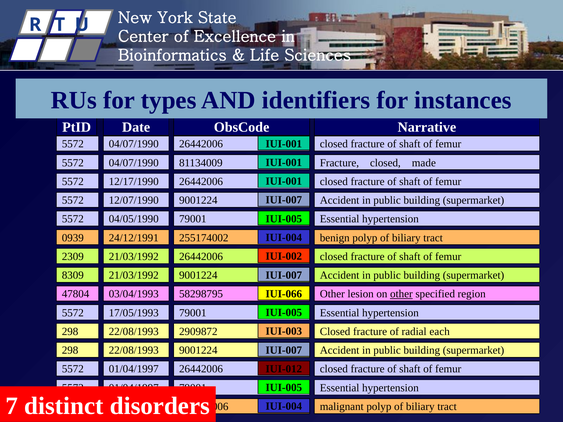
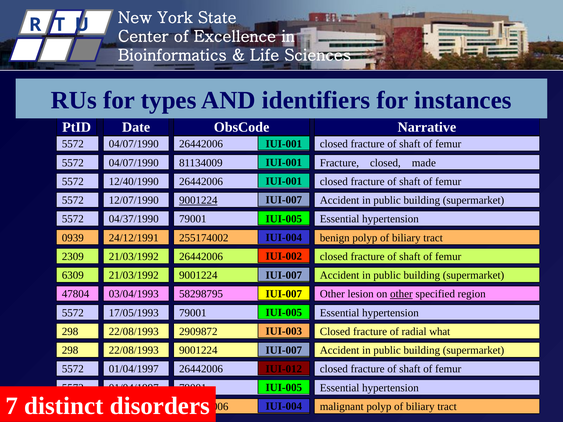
12/17/1990: 12/17/1990 -> 12/40/1990 (134, 182)
9001224 underline: none -> present (198, 200)
04/05/1990: 04/05/1990 -> 04/37/1990 (134, 219)
8309: 8309 -> 6309 (73, 275)
IUI-066: IUI-066 -> IUI-007 (284, 294)
each: each -> what (440, 332)
